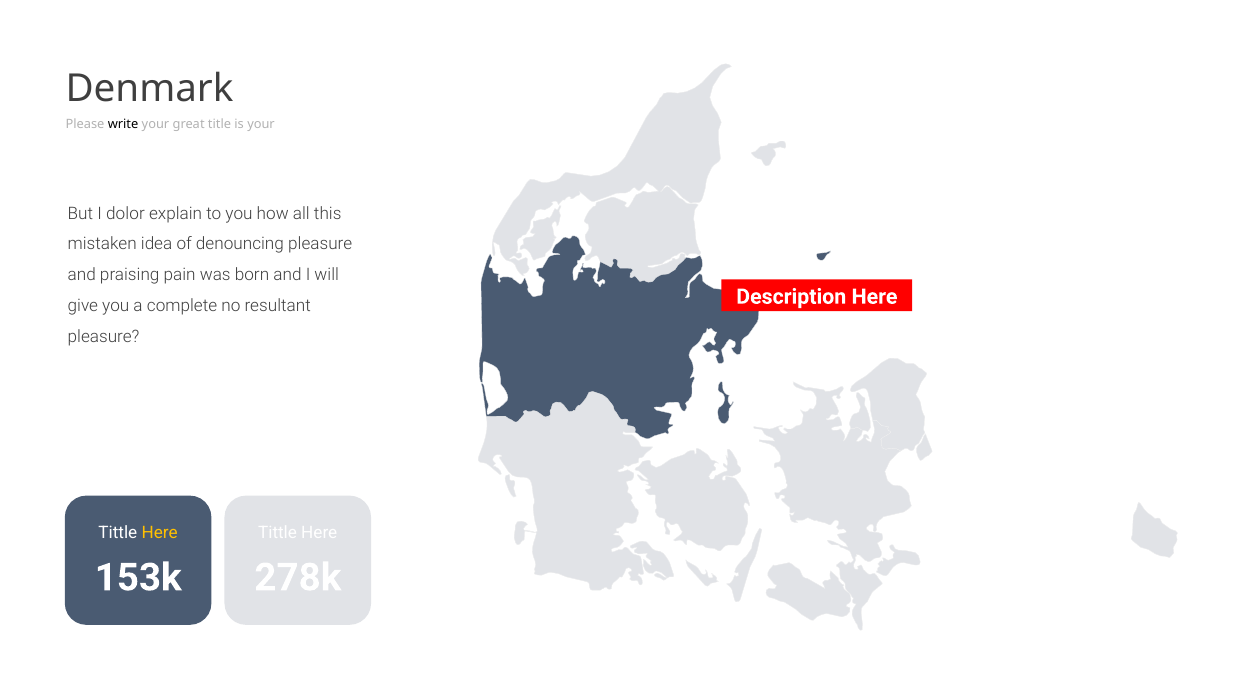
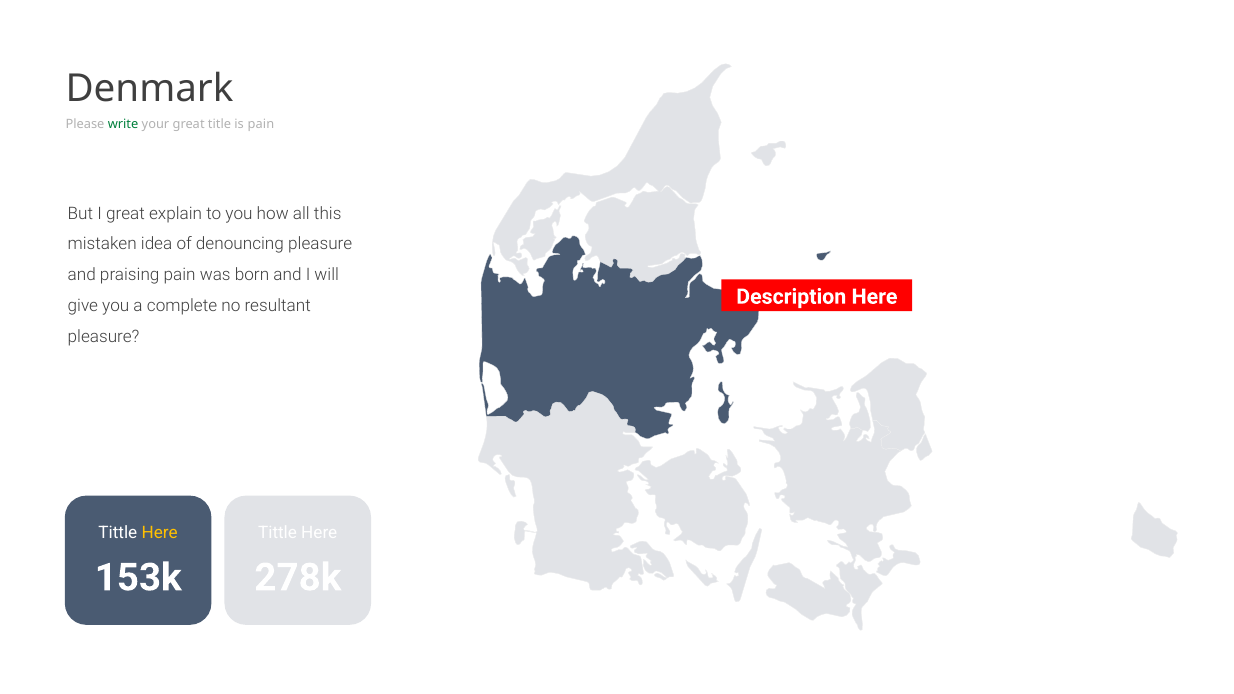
write colour: black -> green (123, 125)
is your: your -> pain (261, 125)
I dolor: dolor -> great (125, 214)
